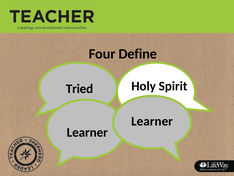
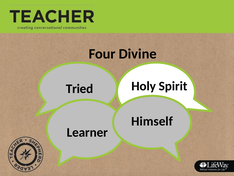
Define: Define -> Divine (138, 54)
Learner: Learner -> Himself (152, 121)
